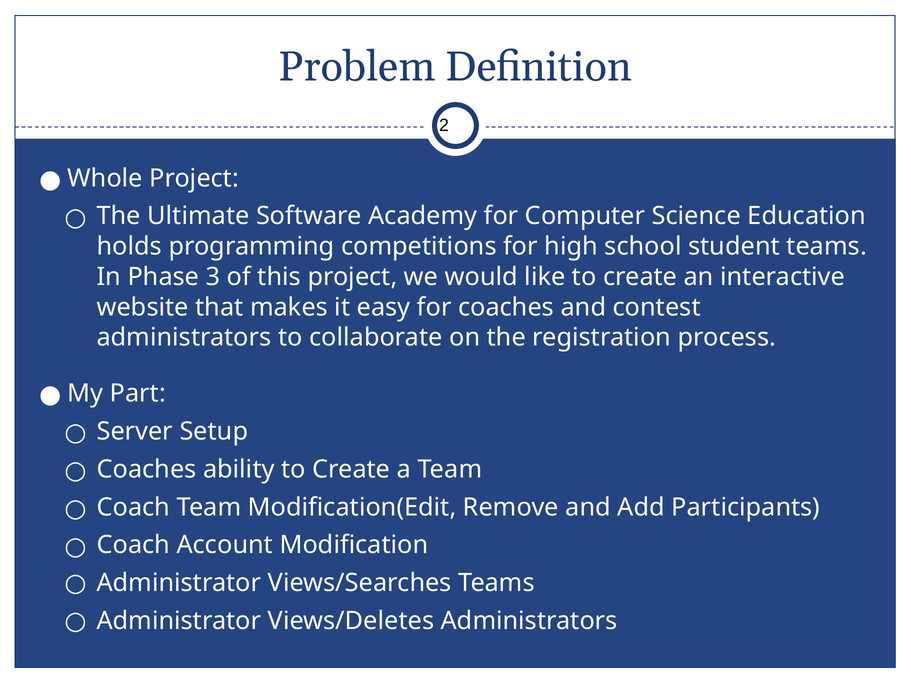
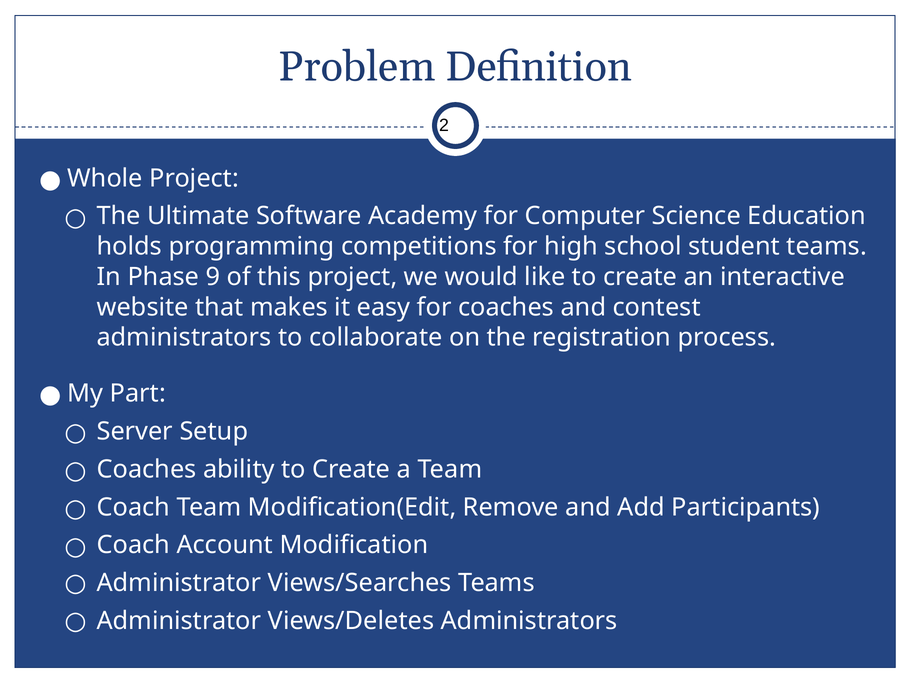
3: 3 -> 9 (213, 277)
